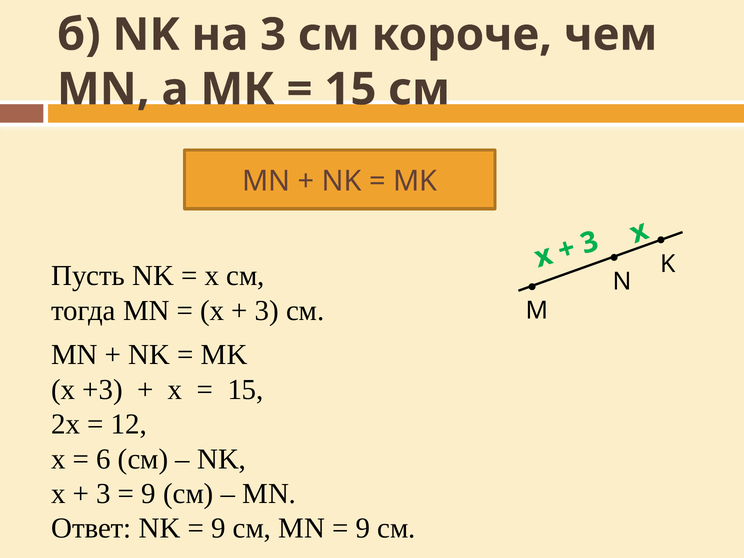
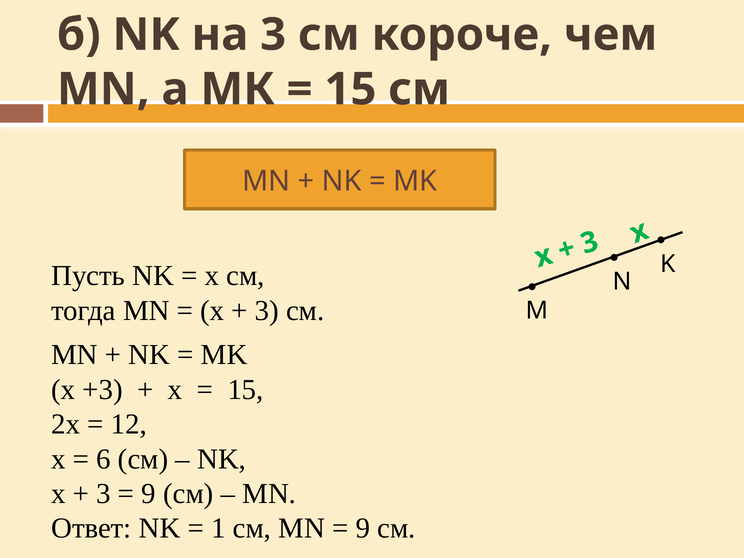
9: 9 -> 1 (218, 528)
